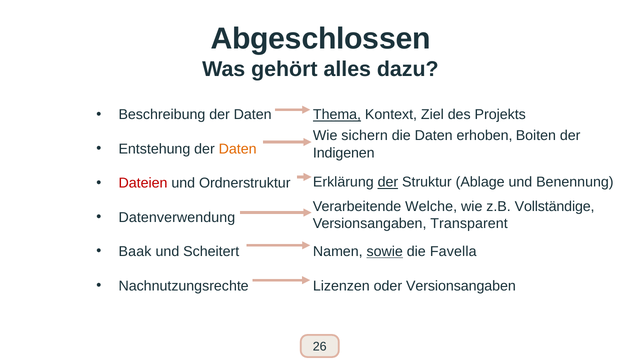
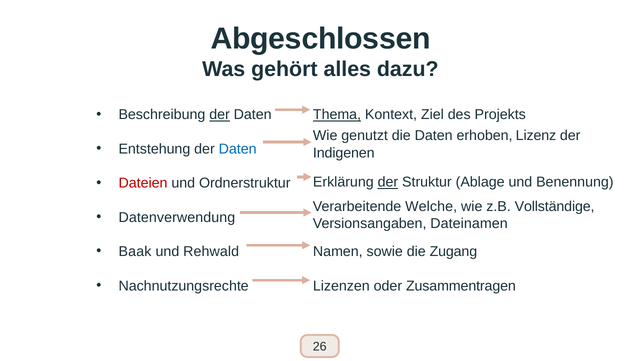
der underline: none -> present (220, 115)
sichern: sichern -> genutzt (365, 136)
Boiten: Boiten -> Lizenz (536, 136)
Daten colour: orange -> blue (238, 149)
Transparent: Transparent -> Dateinamen (469, 223)
Scheitert: Scheitert -> Rehwald (211, 251)
sowie underline: present -> none (385, 251)
Favella: Favella -> Zugang (453, 251)
oder Versionsangaben: Versionsangaben -> Zusammentragen (461, 285)
